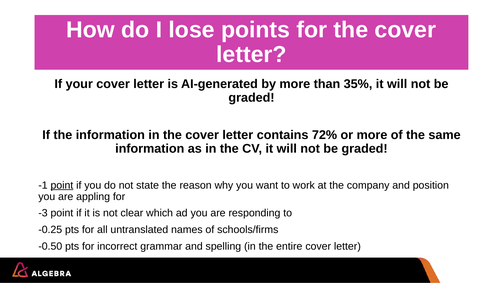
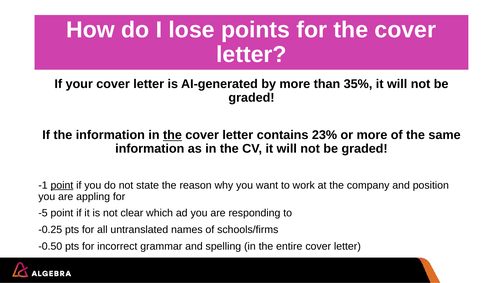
the underline: none -> present (172, 135)
72%: 72% -> 23% (325, 135)
-3: -3 -> -5 (43, 213)
